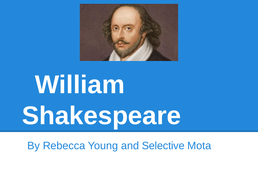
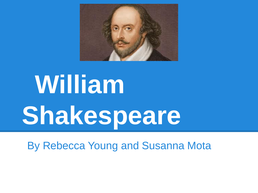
Selective: Selective -> Susanna (163, 146)
